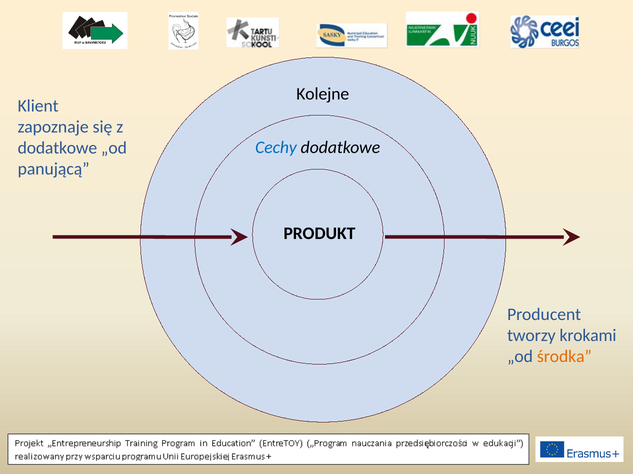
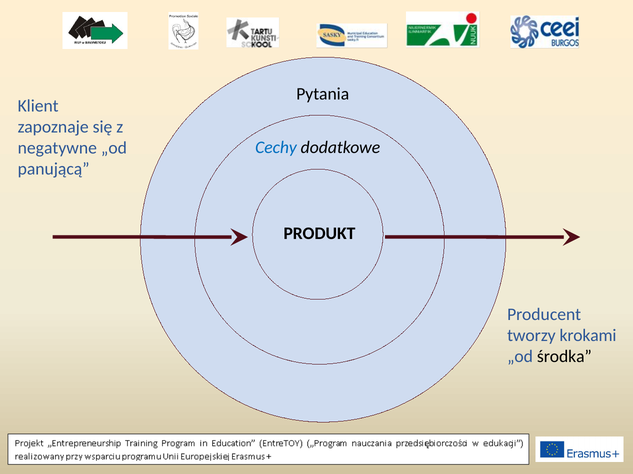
Kolejne: Kolejne -> Pytania (323, 94)
dodatkowe: dodatkowe -> negatywne (57, 148)
środka colour: orange -> black (564, 357)
